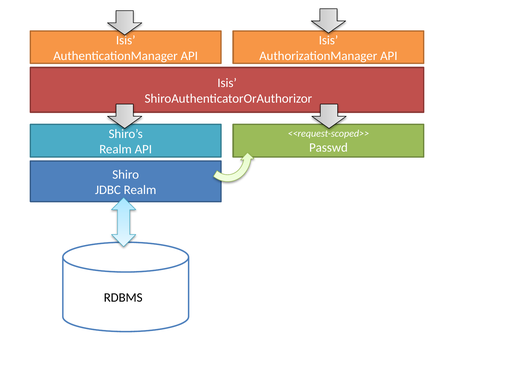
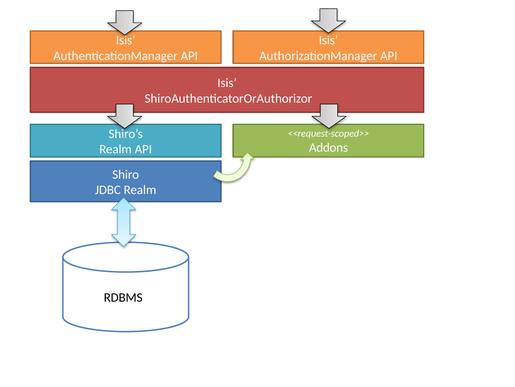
Passwd: Passwd -> Addons (329, 147)
